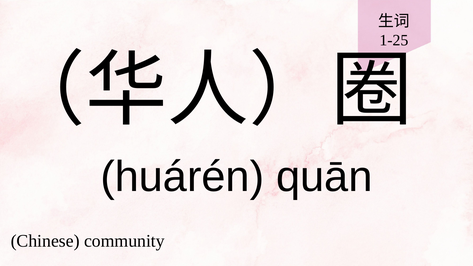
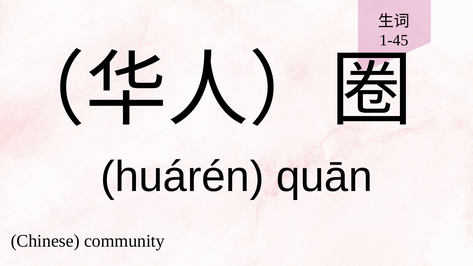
1-25: 1-25 -> 1-45 (394, 40)
